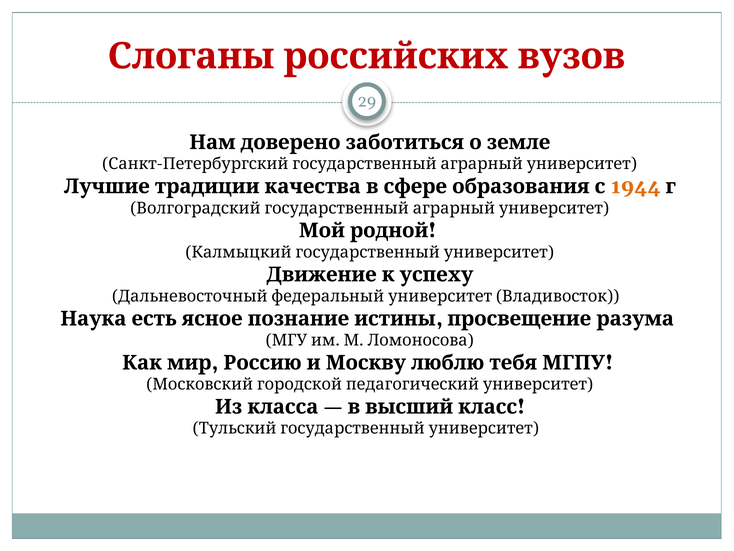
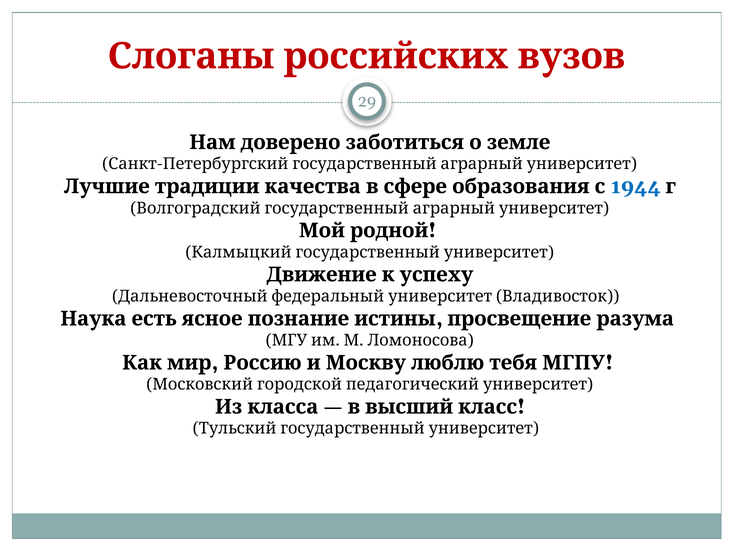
1944 colour: orange -> blue (636, 186)
